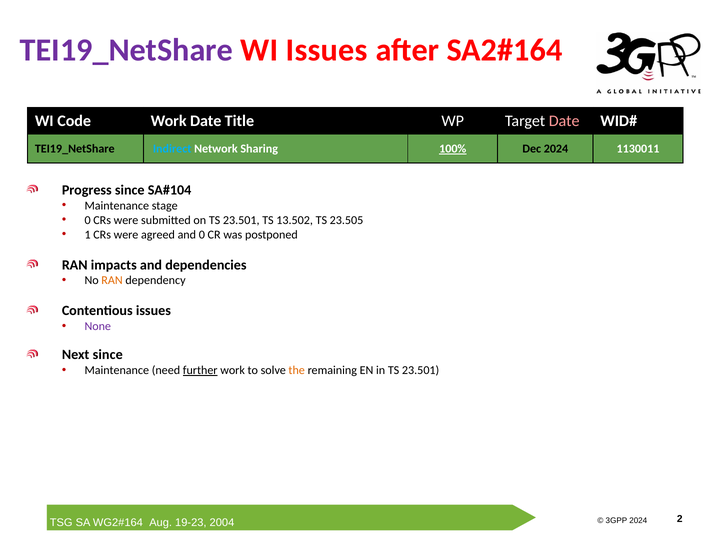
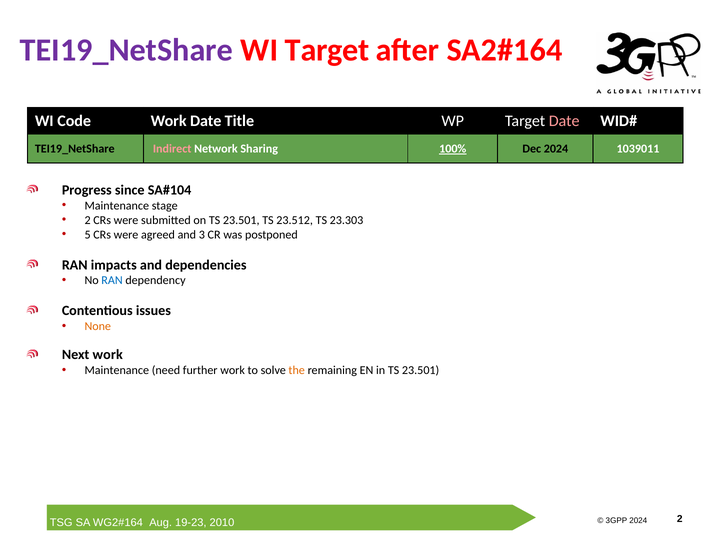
WI Issues: Issues -> Target (327, 50)
Indirect colour: light blue -> pink (172, 149)
1130011: 1130011 -> 1039011 (638, 149)
0: 0 -> 2 (88, 220)
13.502: 13.502 -> 23.512 (295, 220)
23.505: 23.505 -> 23.303 (347, 220)
1: 1 -> 5 (88, 235)
and 0: 0 -> 3 (202, 235)
RAN colour: orange -> blue (112, 281)
None colour: purple -> orange (98, 327)
Next since: since -> work (108, 355)
further underline: present -> none (200, 371)
2004: 2004 -> 2010 (222, 523)
